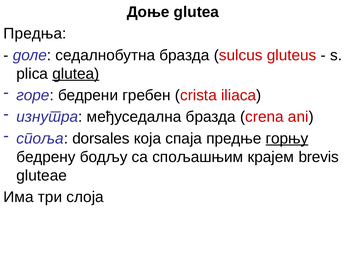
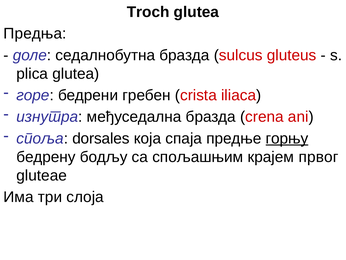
Доње: Доње -> Troch (148, 12)
glutea underline: present -> none (76, 74)
brevis: brevis -> првог (319, 157)
